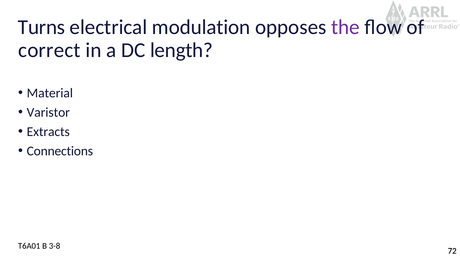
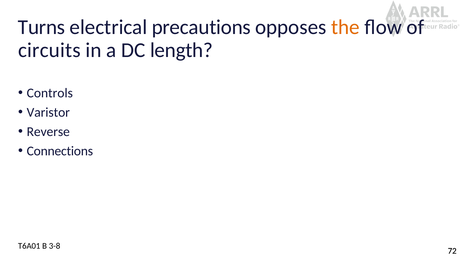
modulation: modulation -> precautions (201, 27)
the colour: purple -> orange (345, 27)
correct: correct -> circuits (49, 50)
Material: Material -> Controls (50, 93)
Extracts: Extracts -> Reverse (48, 132)
